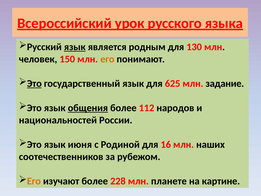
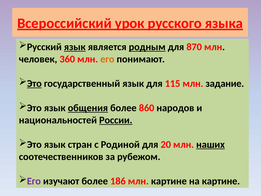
родным underline: none -> present (147, 47)
130: 130 -> 870 (194, 47)
150: 150 -> 360 (67, 59)
625: 625 -> 115 (173, 83)
112: 112 -> 860 (147, 108)
России underline: none -> present (116, 120)
июня: июня -> стран (80, 144)
16: 16 -> 20 (166, 144)
наших underline: none -> present (211, 144)
Его colour: orange -> purple (34, 181)
228: 228 -> 186 (118, 181)
млн планете: планете -> картине (169, 181)
